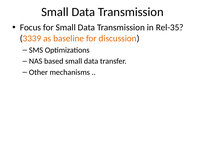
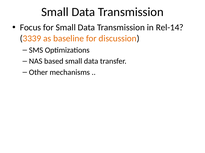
Rel-35: Rel-35 -> Rel-14 (170, 28)
